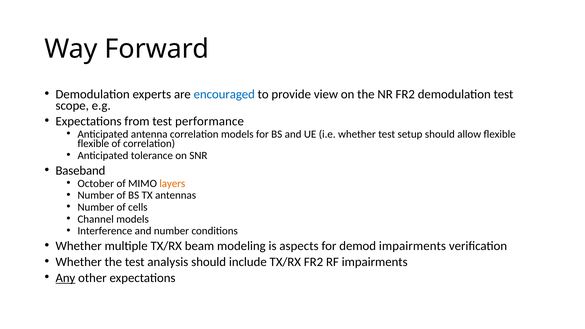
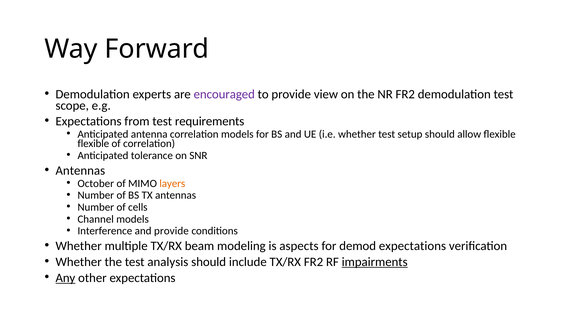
encouraged colour: blue -> purple (224, 94)
performance: performance -> requirements (210, 121)
Baseband: Baseband -> Antennas (80, 171)
and number: number -> provide (171, 231)
demod impairments: impairments -> expectations (412, 246)
impairments underline: none -> present (375, 262)
